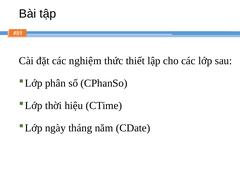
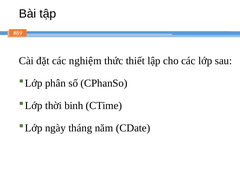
hiệu: hiệu -> binh (74, 106)
